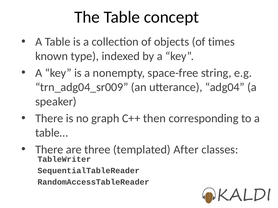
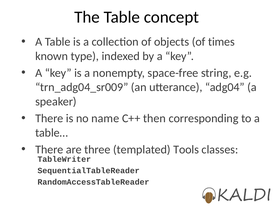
graph: graph -> name (105, 119)
After: After -> Tools (186, 150)
